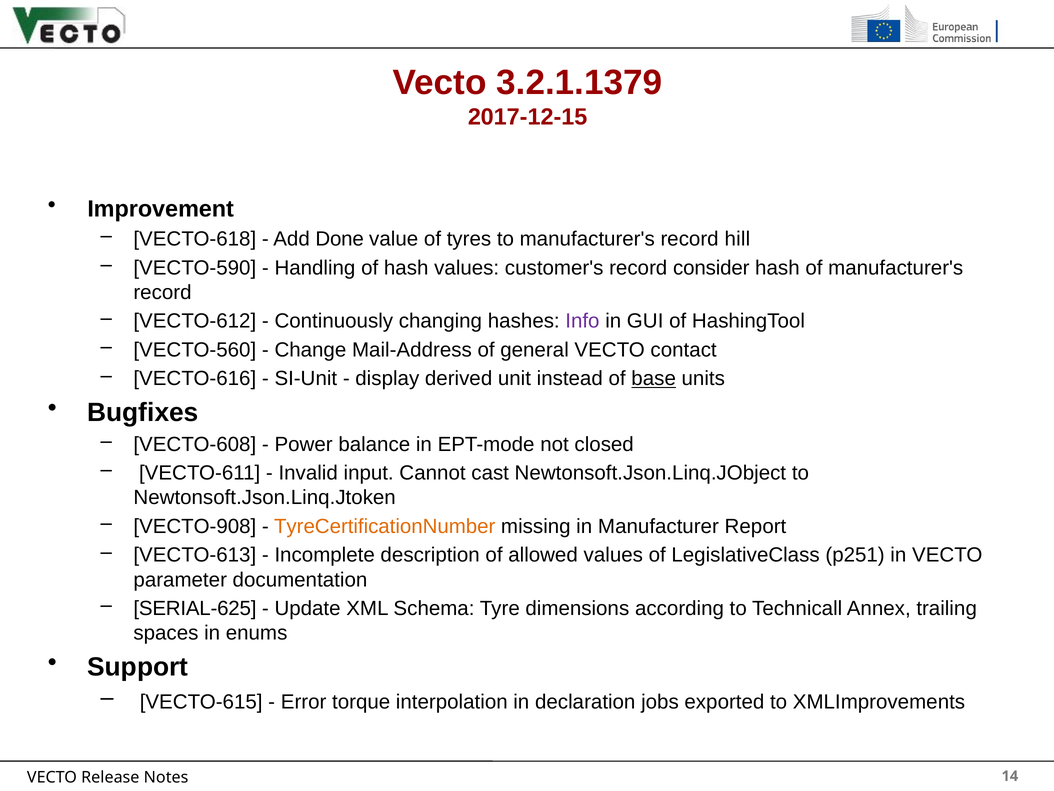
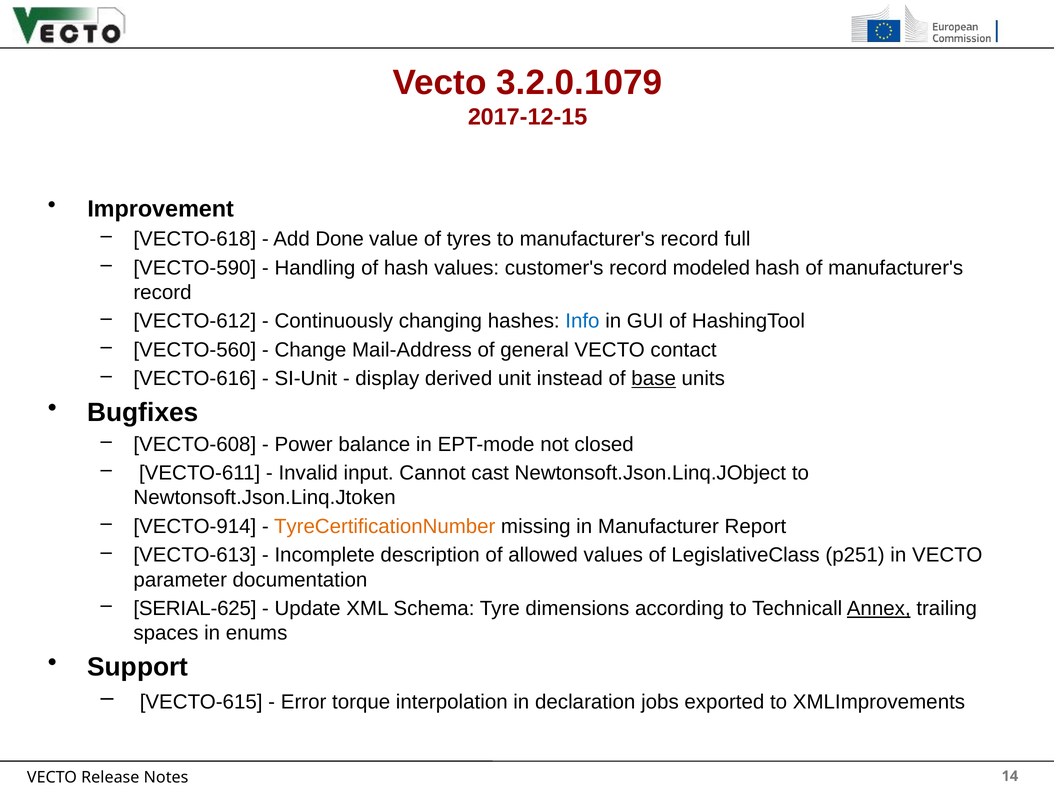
3.2.1.1379: 3.2.1.1379 -> 3.2.0.1079 (579, 83)
hill: hill -> full (737, 239)
consider: consider -> modeled (711, 268)
Info colour: purple -> blue (582, 321)
VECTO-908: VECTO-908 -> VECTO-914 (195, 526)
Annex underline: none -> present (879, 608)
